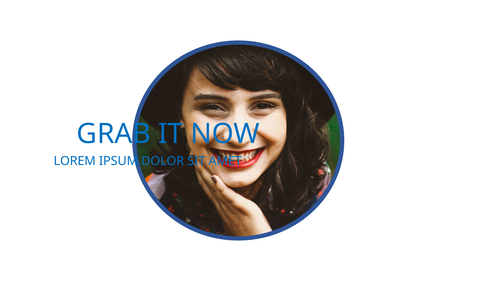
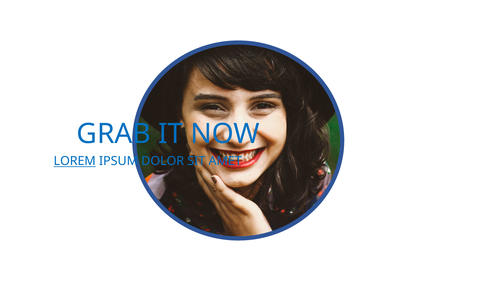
LOREM underline: none -> present (75, 161)
